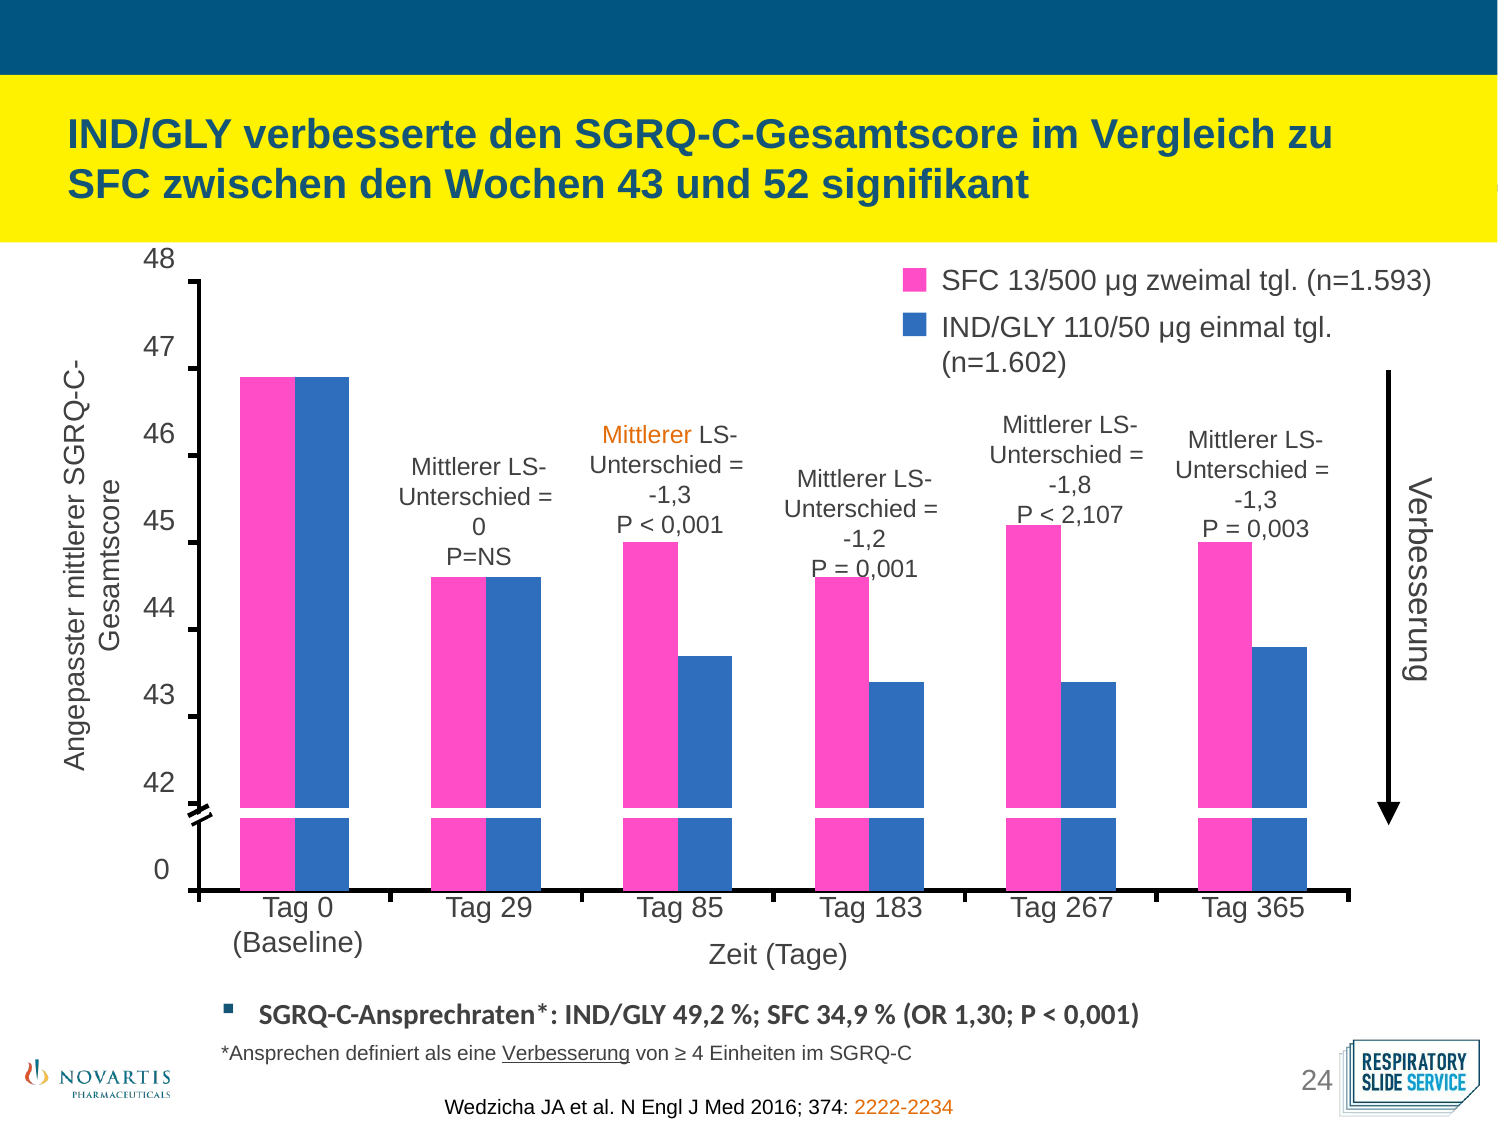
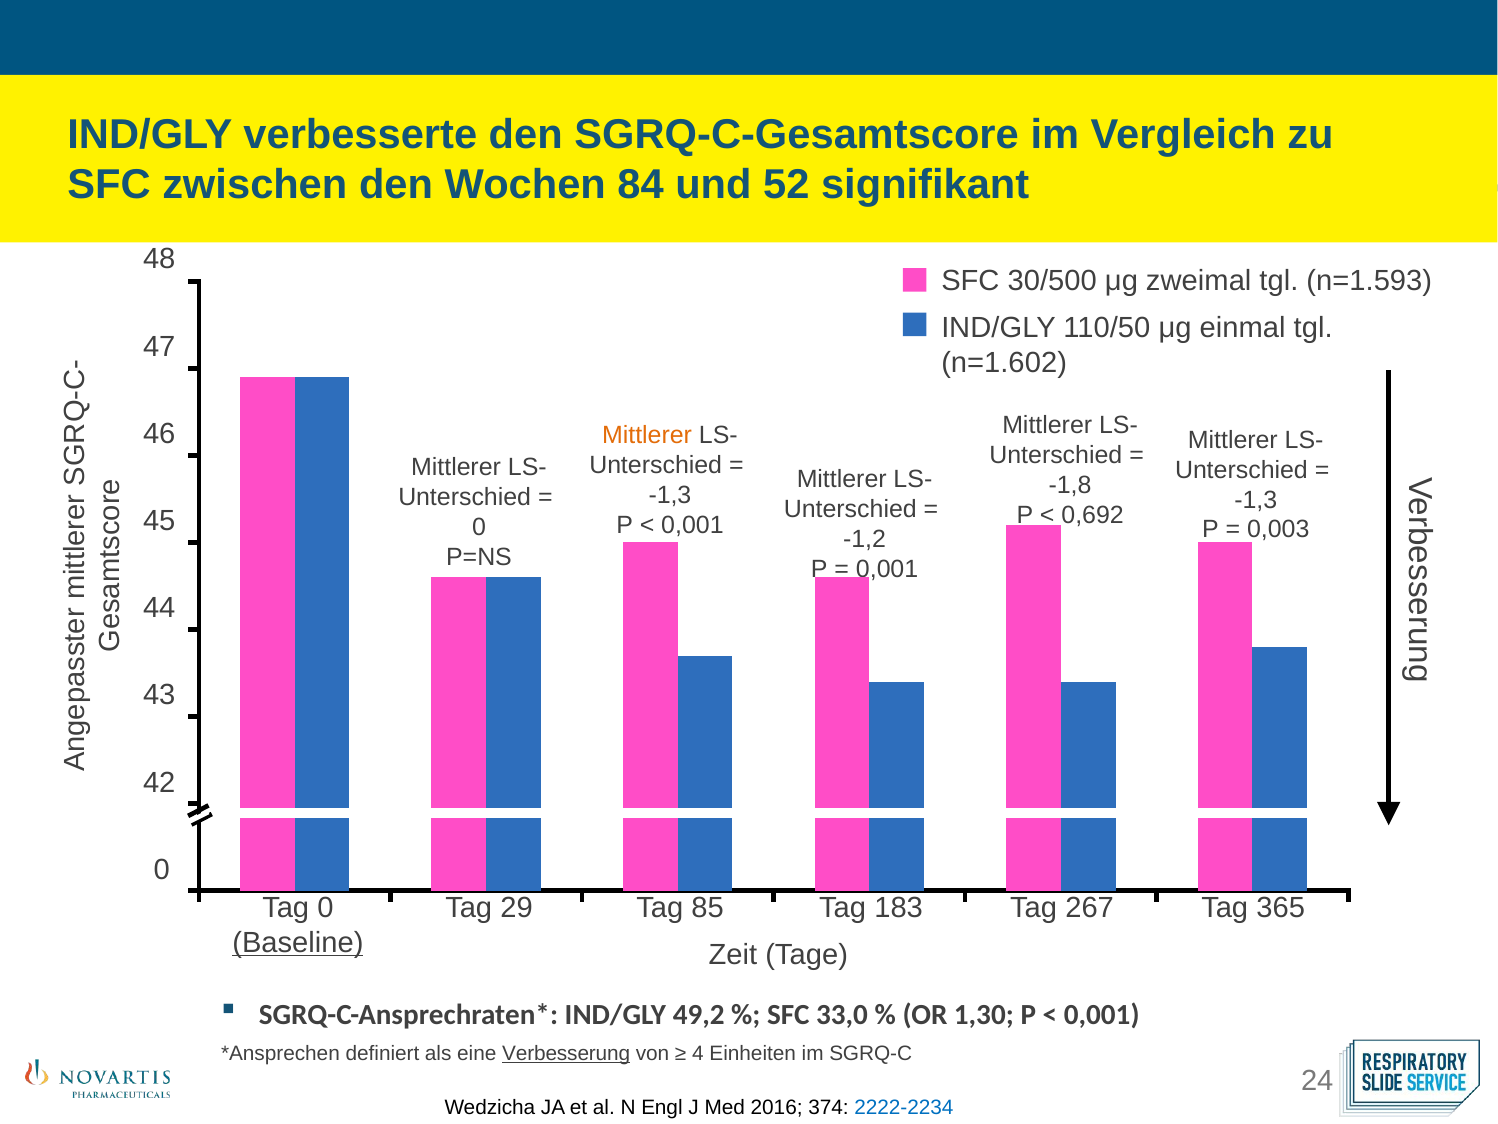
Wochen 43: 43 -> 84 (641, 185)
13/500: 13/500 -> 30/500 (1052, 280)
2,107: 2,107 -> 0,692 (1093, 515)
Baseline underline: none -> present (298, 943)
34,9: 34,9 -> 33,0 (842, 1015)
2222-2234 colour: orange -> blue (904, 1107)
